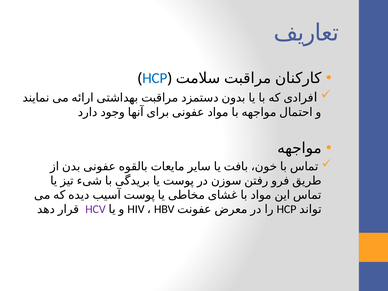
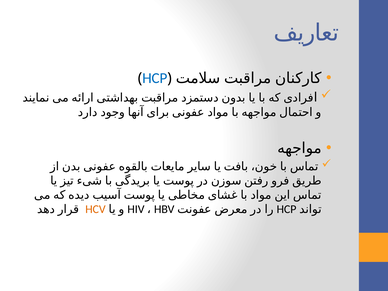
HCV colour: purple -> orange (95, 209)
